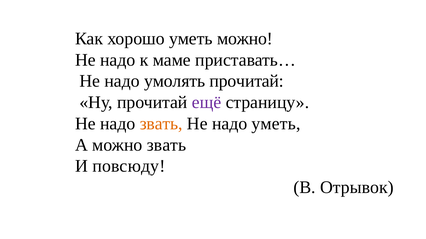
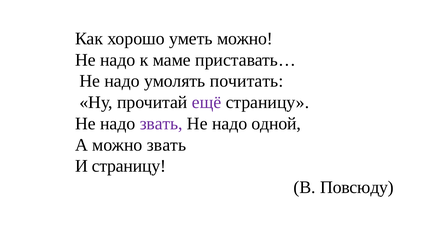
умолять прочитай: прочитай -> почитать (247, 81)
звать colour: orange -> purple (161, 124)
надо уметь: уметь -> одной (276, 124)
И повсюду: повсюду -> страницу (129, 167)
Отрывок: Отрывок -> Повсюду (357, 188)
